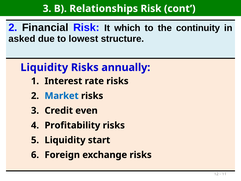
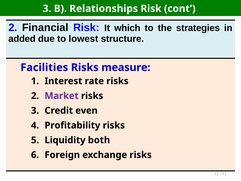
continuity: continuity -> strategies (198, 28)
asked: asked -> added (22, 39)
Liquidity: Liquidity -> Facilities (44, 67)
annually: annually -> measure (126, 67)
Market colour: blue -> purple (62, 96)
start: start -> both (99, 140)
